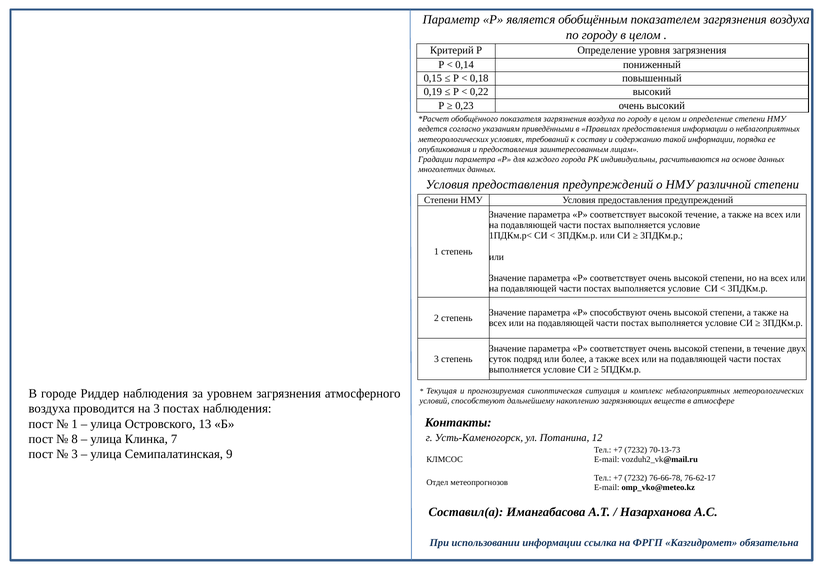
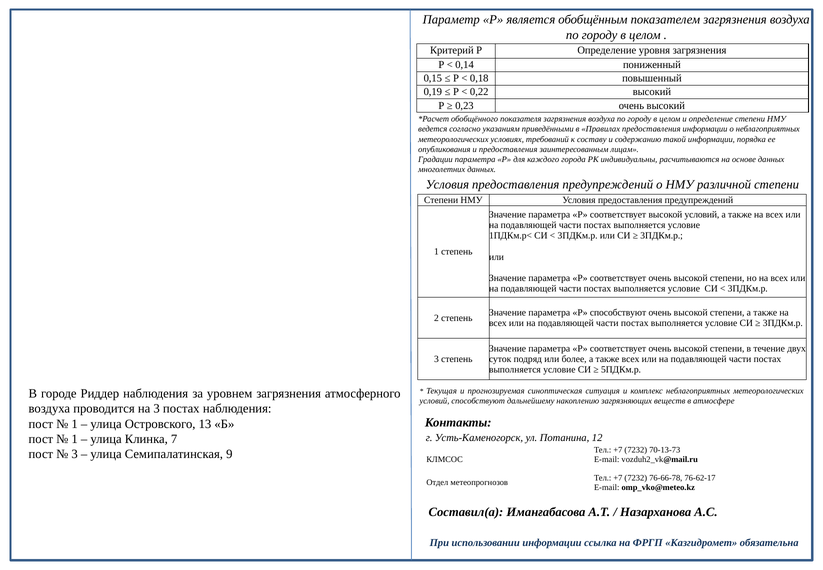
высокой течение: течение -> условий (702, 215)
8: 8 -> 1 (75, 439)
